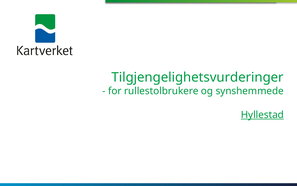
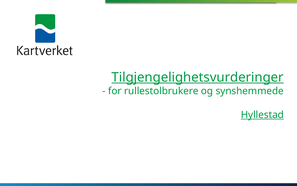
Tilgjengelighetsvurderinger underline: none -> present (198, 77)
